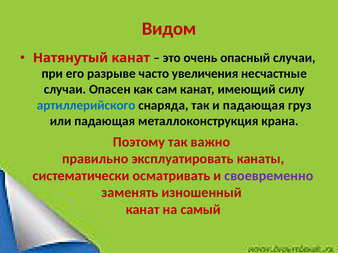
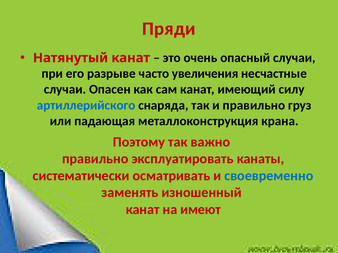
Видом: Видом -> Пряди (169, 29)
и падающая: падающая -> правильно (254, 105)
своевременно colour: purple -> blue (269, 176)
самый: самый -> имеют (201, 210)
